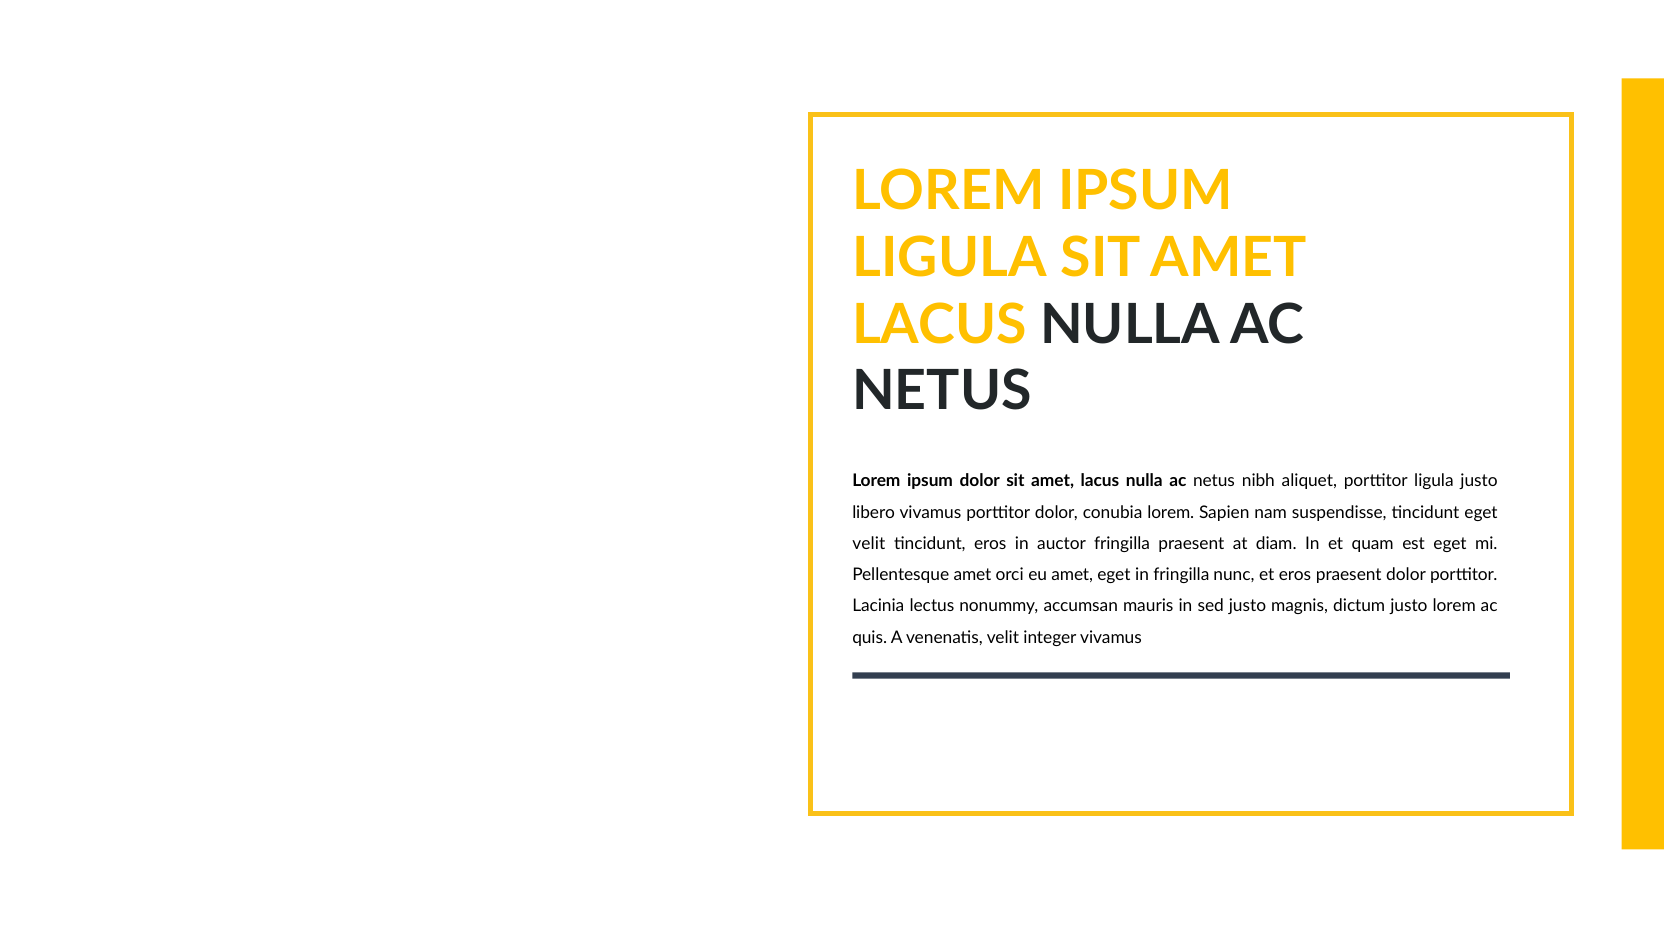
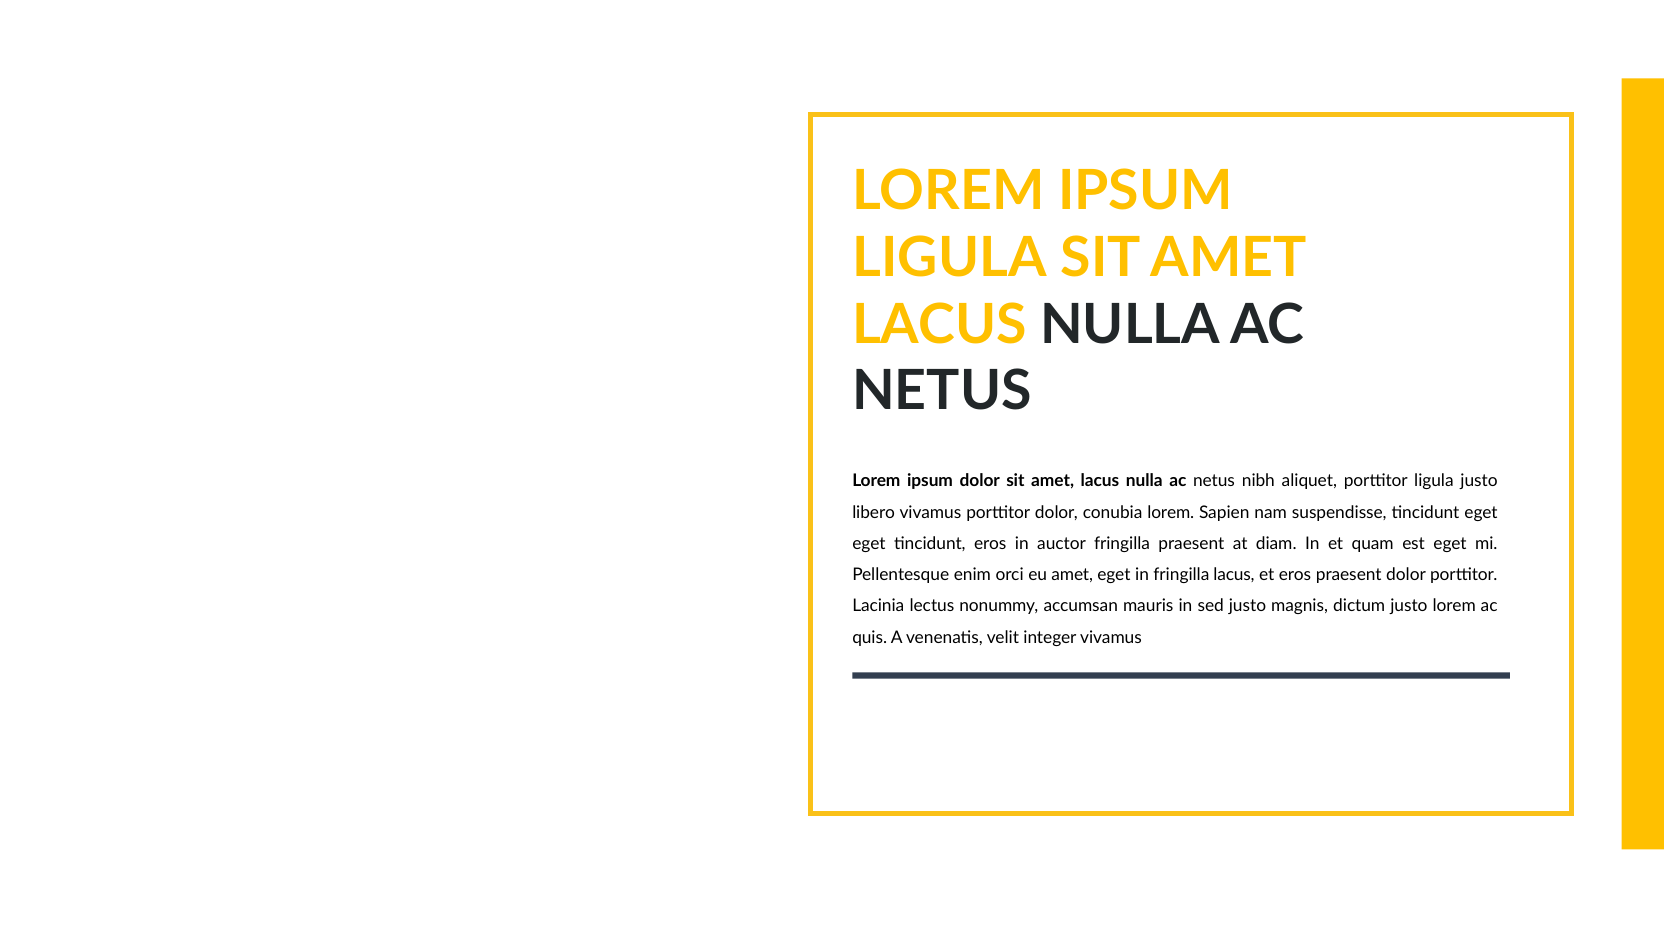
velit: velit -> eget (869, 544)
Pellentesque amet: amet -> enim (972, 575)
fringilla nunc: nunc -> lacus (1234, 575)
